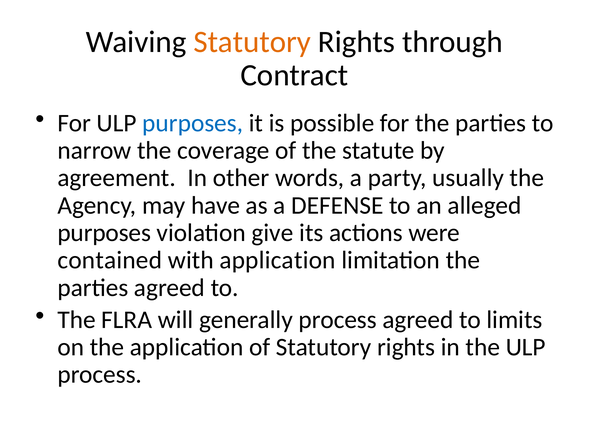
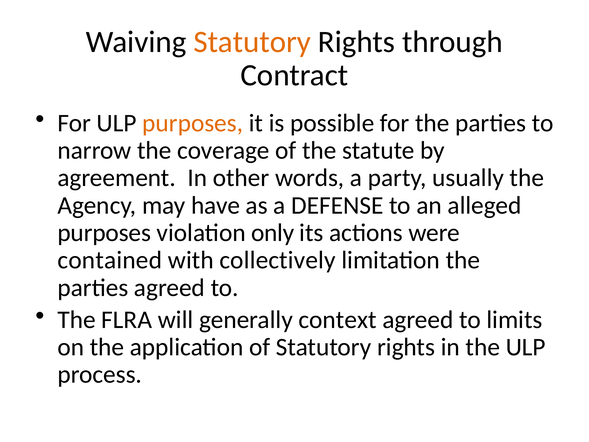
purposes colour: blue -> orange (193, 123)
give: give -> only (273, 233)
with application: application -> collectively (278, 260)
generally process: process -> context (338, 320)
